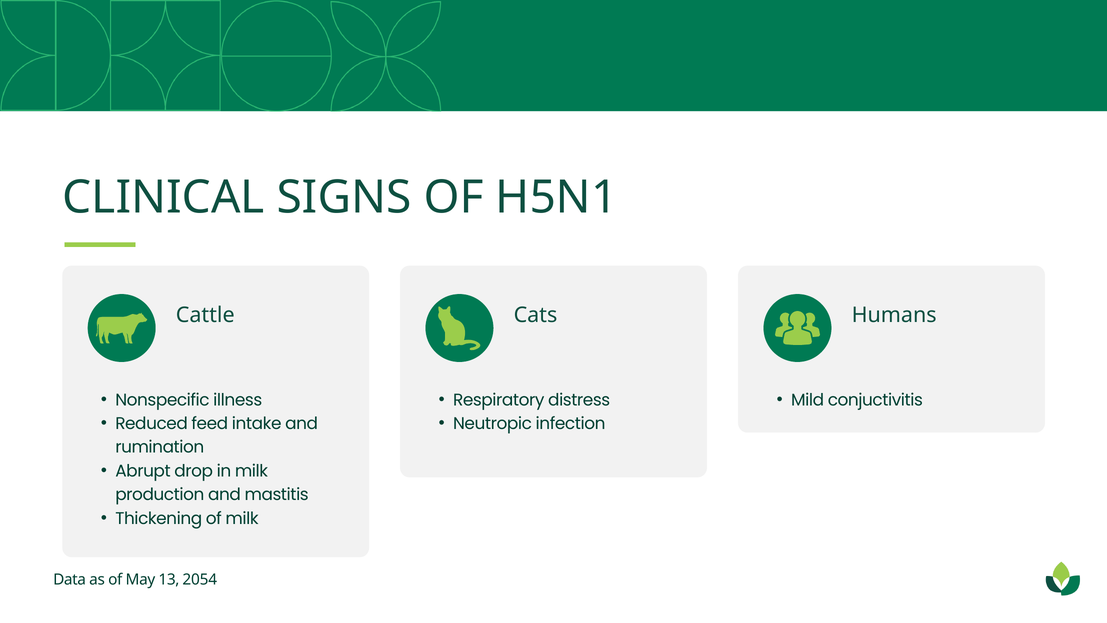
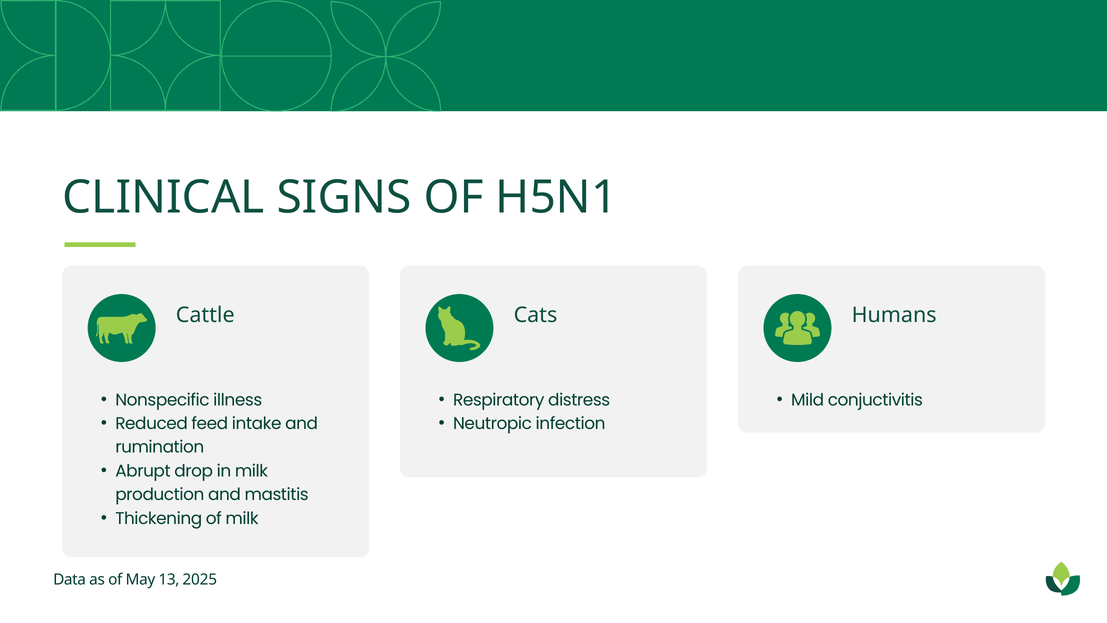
2054: 2054 -> 2025 (200, 580)
